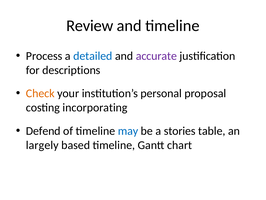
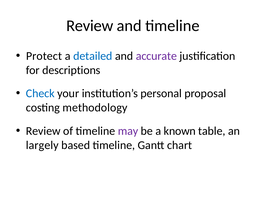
Process: Process -> Protect (44, 56)
Check colour: orange -> blue (40, 93)
incorporating: incorporating -> methodology (95, 107)
Defend: Defend -> Review (43, 131)
may colour: blue -> purple (128, 131)
stories: stories -> known (180, 131)
